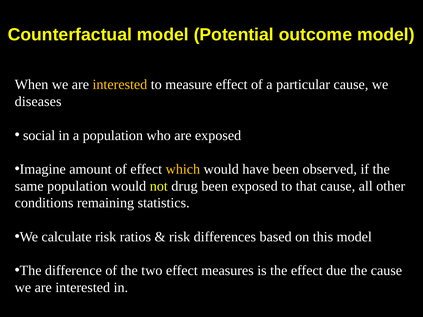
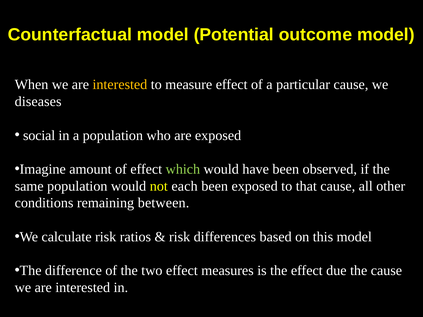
which colour: yellow -> light green (183, 169)
drug: drug -> each (185, 186)
statistics: statistics -> between (164, 203)
